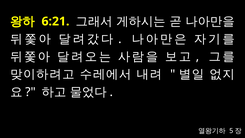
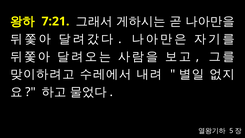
6:21: 6:21 -> 7:21 (55, 21)
